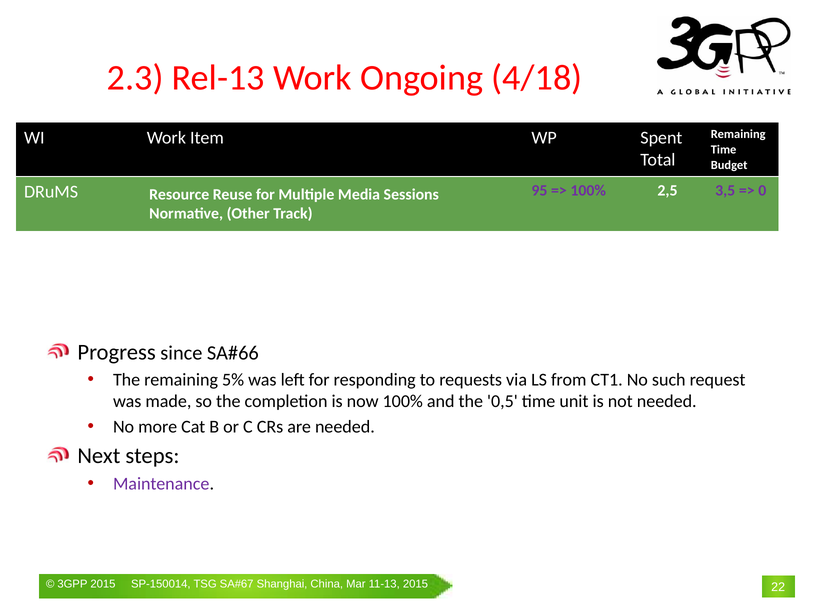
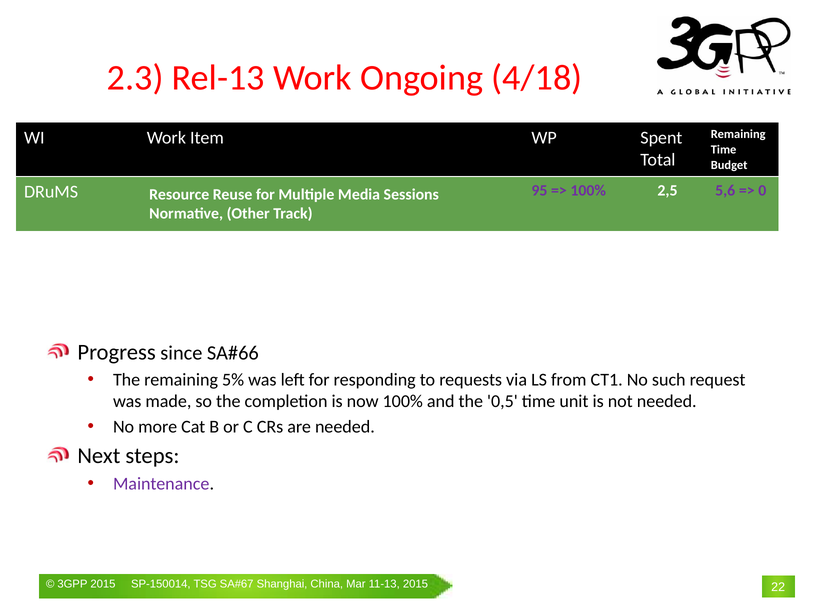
3,5: 3,5 -> 5,6 (725, 191)
